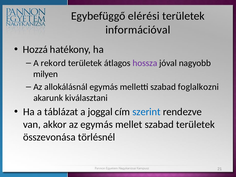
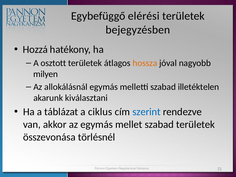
információval: információval -> bejegyzésben (138, 30)
rekord: rekord -> osztott (53, 63)
hossza colour: purple -> orange (145, 63)
foglalkozni: foglalkozni -> illetéktelen (198, 87)
joggal: joggal -> ciklus (100, 112)
